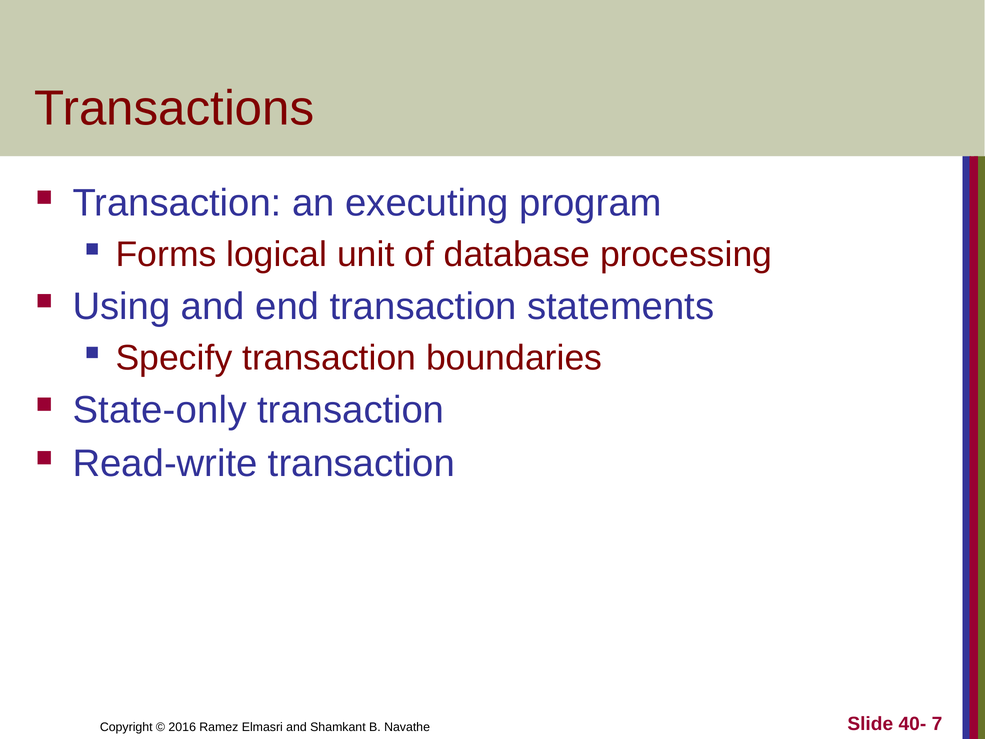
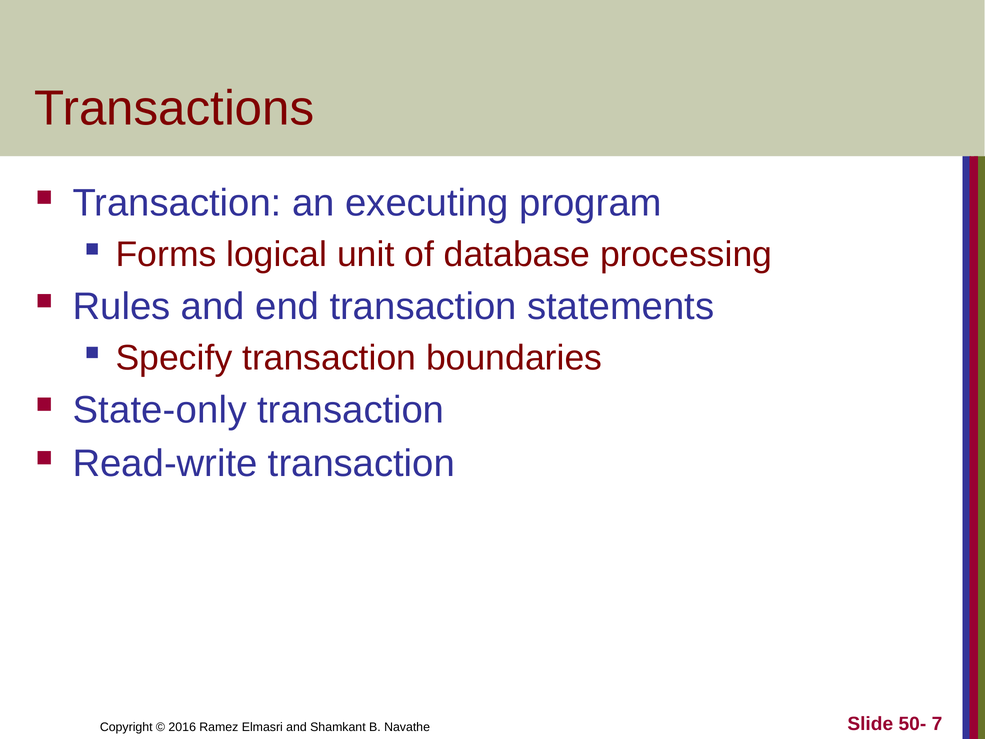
Using: Using -> Rules (122, 306)
40-: 40- -> 50- (912, 724)
